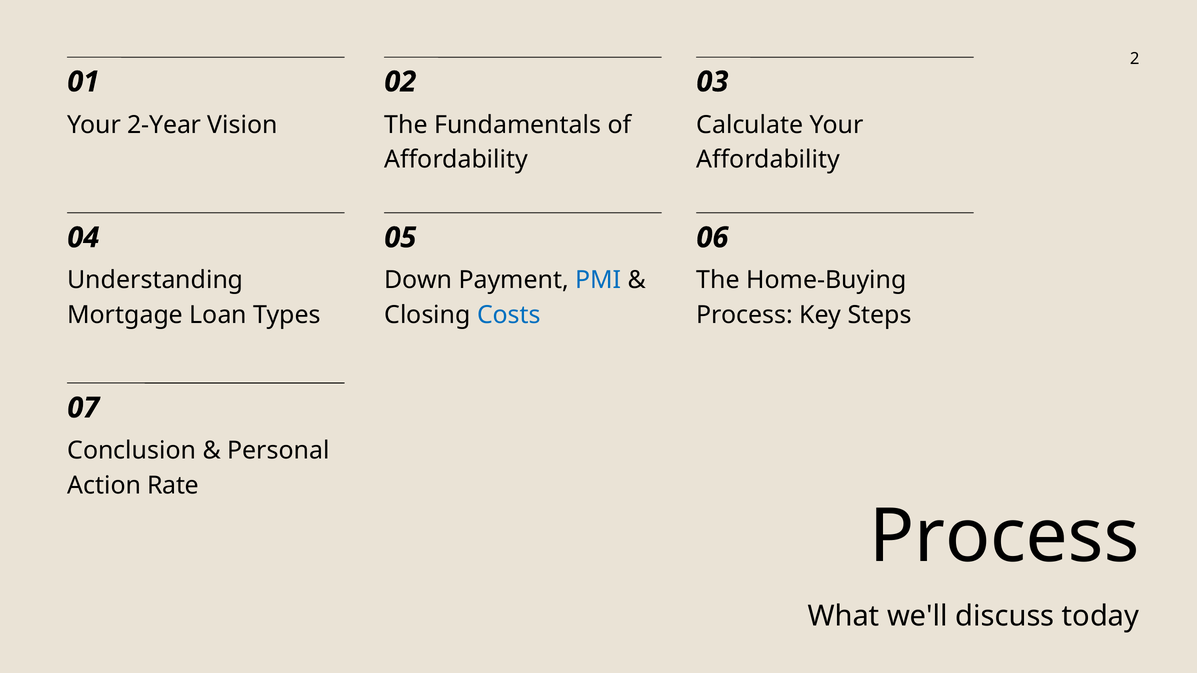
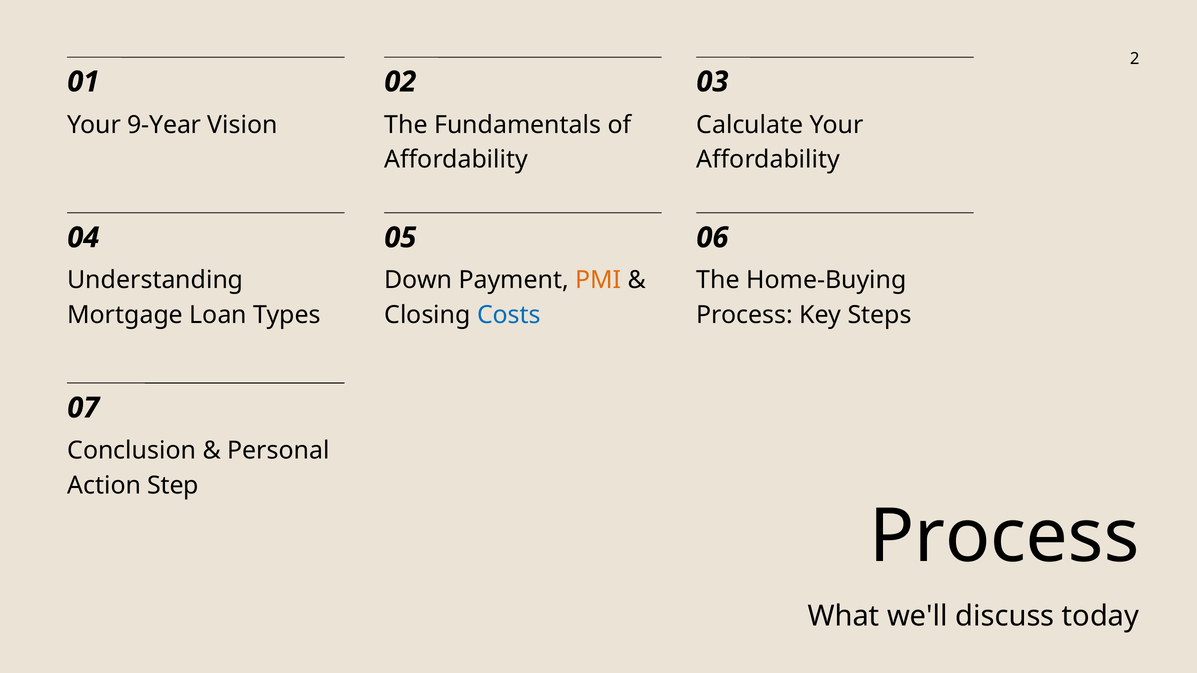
2-Year: 2-Year -> 9-Year (164, 125)
PMI colour: blue -> orange (598, 280)
Rate: Rate -> Step (173, 486)
